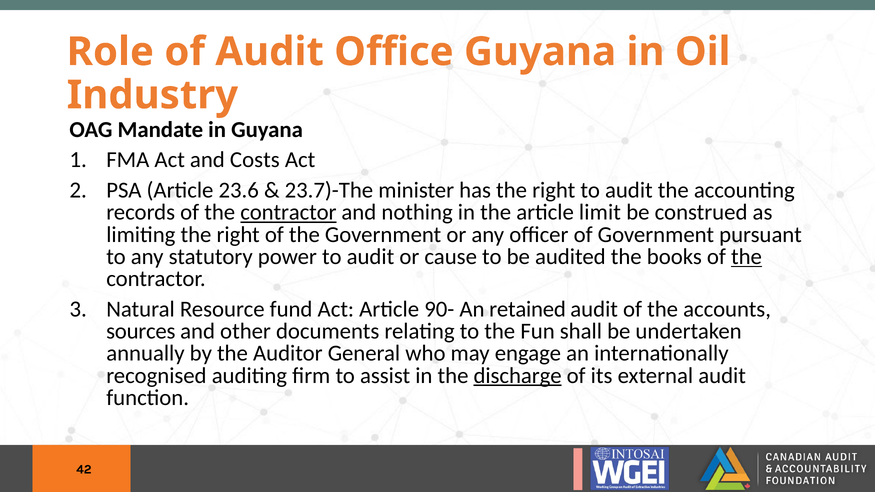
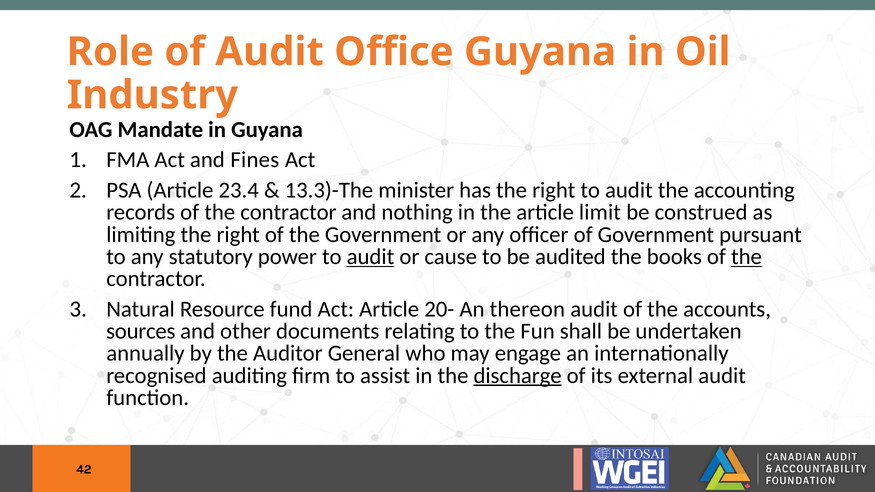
Costs: Costs -> Fines (255, 160)
23.6: 23.6 -> 23.4 (239, 190)
23.7)-The: 23.7)-The -> 13.3)-The (329, 190)
contractor underline: present -> none (288, 212)
audit underline: none -> present (370, 257)
90-: 90- -> 20- (439, 309)
retained: retained -> thereon (527, 309)
